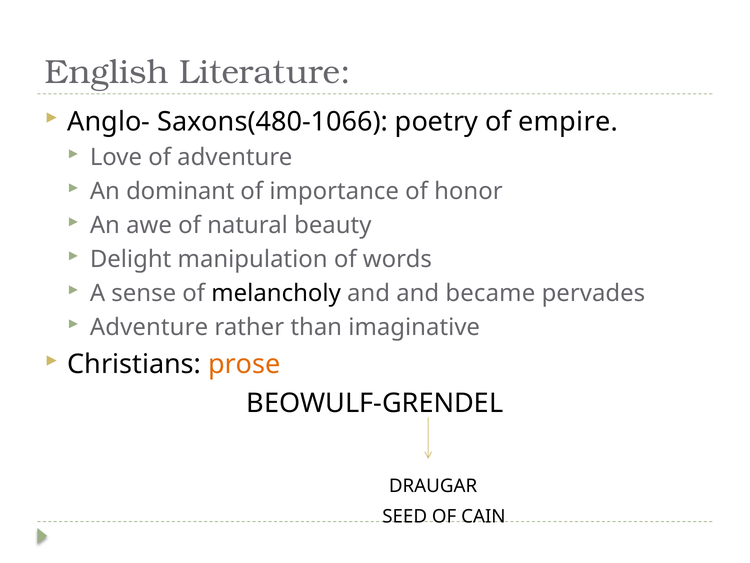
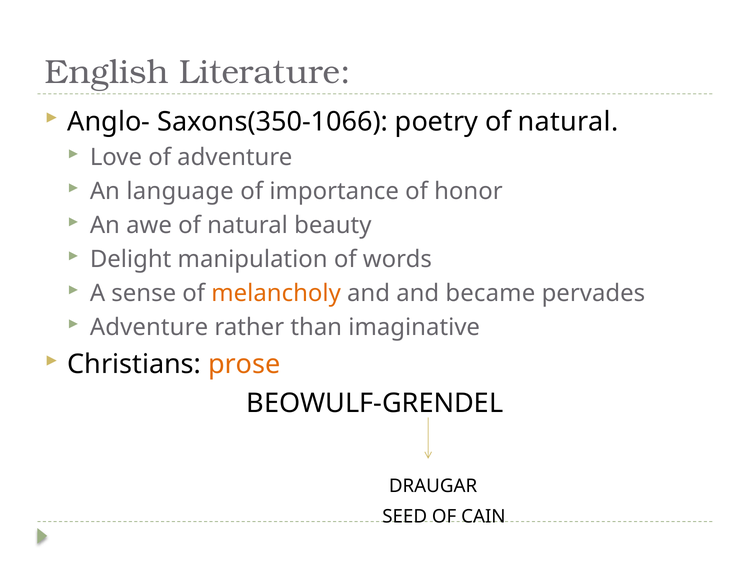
Saxons(480-1066: Saxons(480-1066 -> Saxons(350-1066 (273, 122)
poetry of empire: empire -> natural (568, 122)
dominant: dominant -> language (180, 191)
melancholy colour: black -> orange (276, 293)
